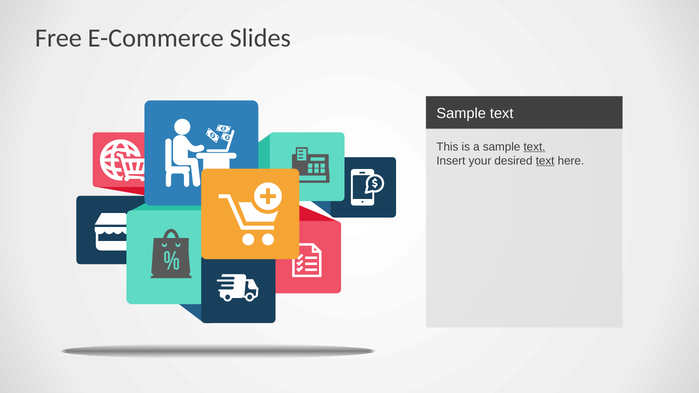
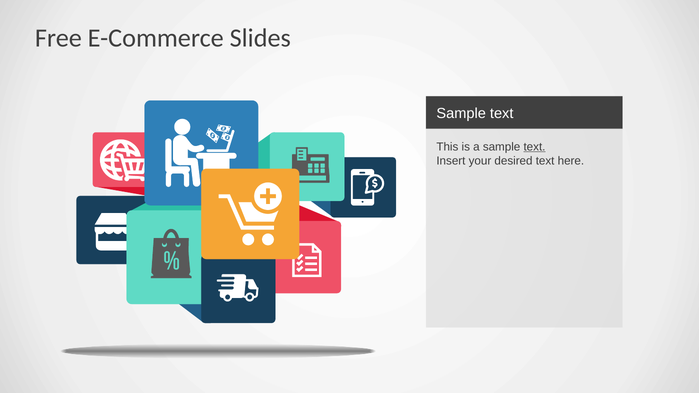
text underline: present -> none (545, 161)
